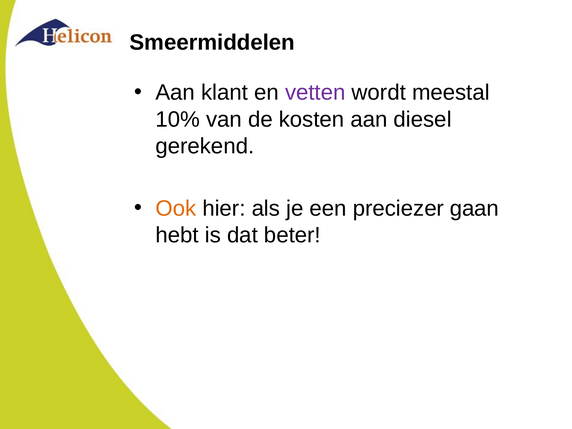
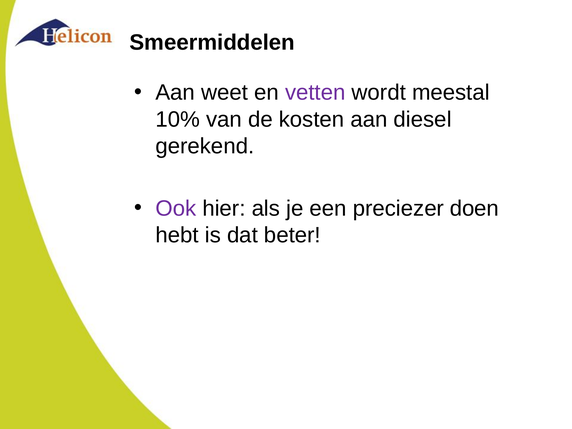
klant: klant -> weet (225, 93)
Ook colour: orange -> purple (176, 208)
gaan: gaan -> doen (474, 208)
